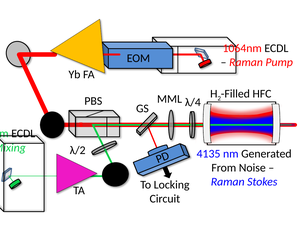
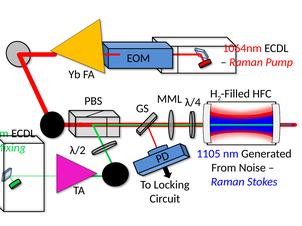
4135: 4135 -> 1105 (209, 154)
